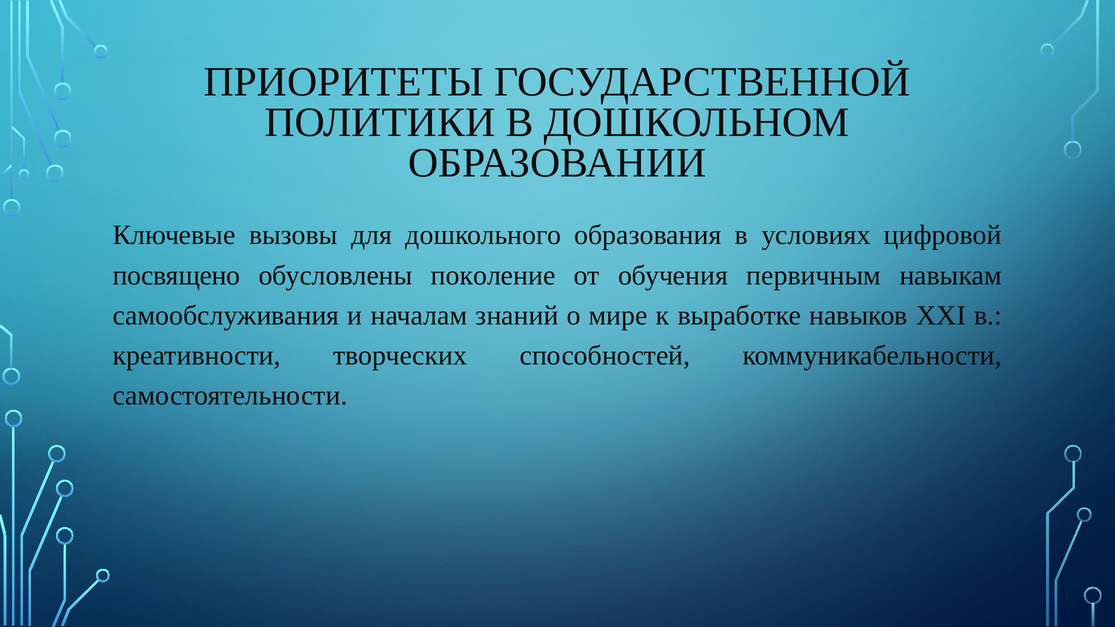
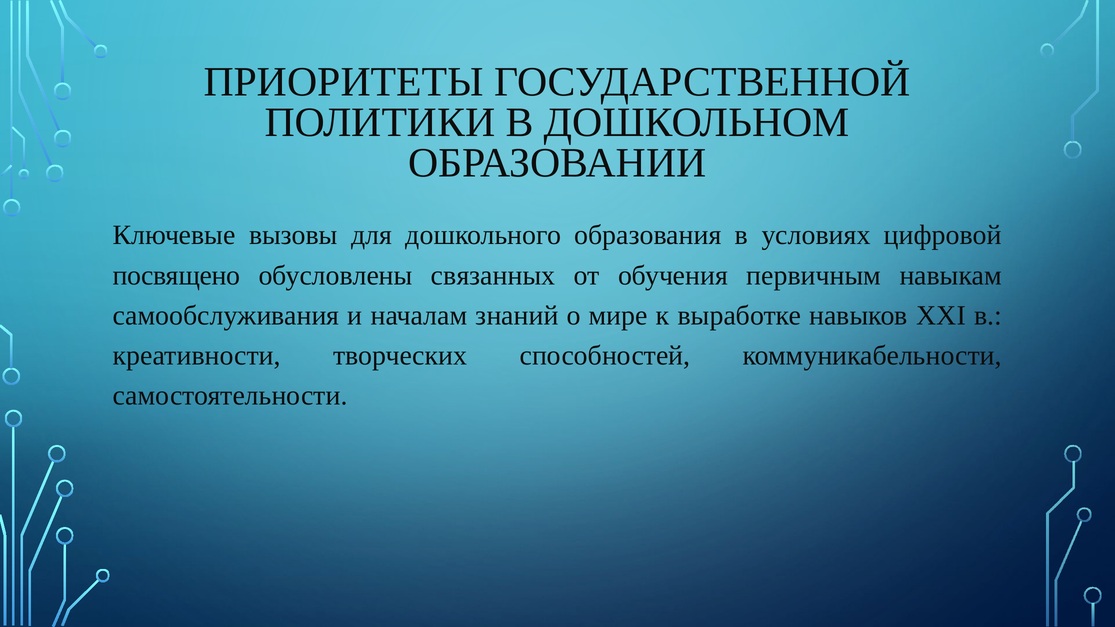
поколение: поколение -> связанных (493, 275)
